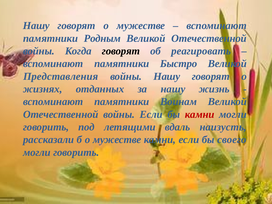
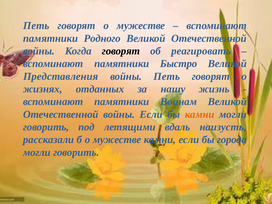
Нашу: Нашу -> Петь (36, 26)
Родным: Родным -> Родного (102, 38)
войны Нашу: Нашу -> Петь (167, 76)
камни colour: red -> orange (200, 114)
своего: своего -> города (232, 140)
